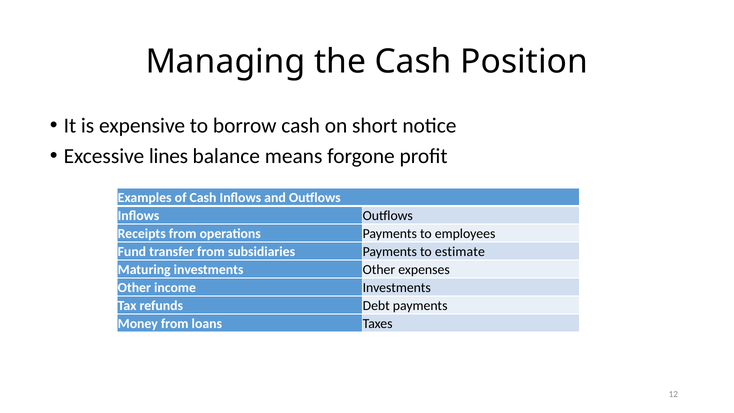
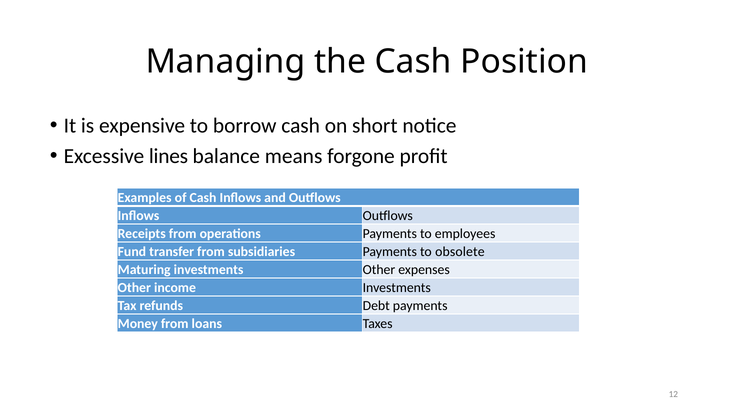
estimate: estimate -> obsolete (460, 252)
